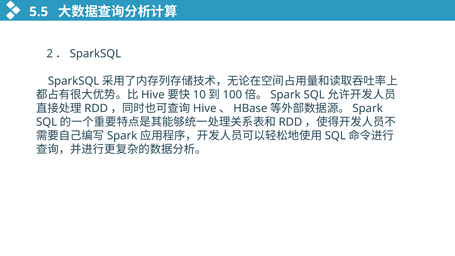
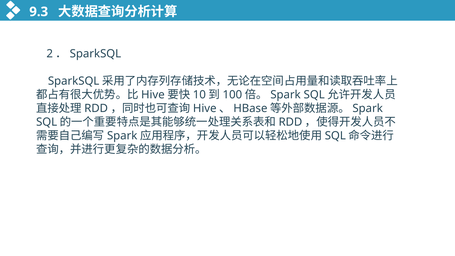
5.5: 5.5 -> 9.3 (39, 12)
